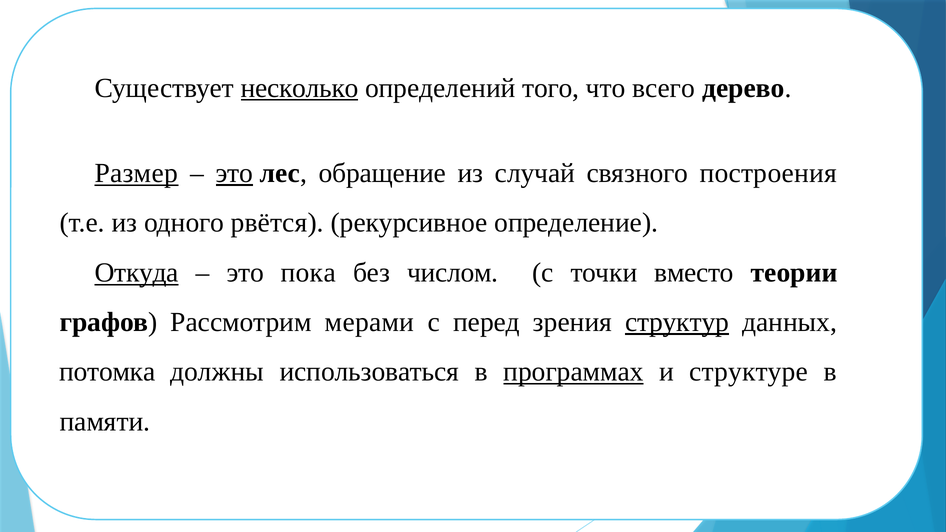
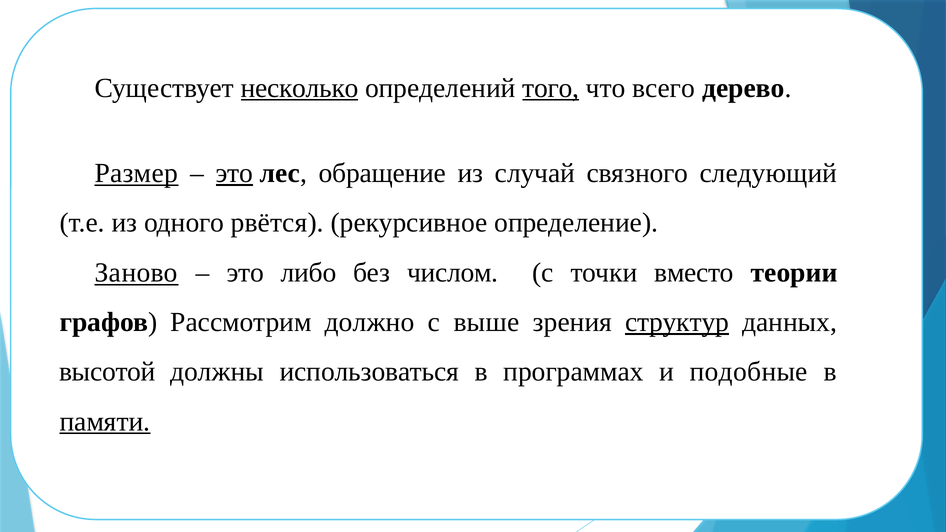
того underline: none -> present (551, 88)
построения: построения -> следующий (768, 173)
Откуда: Откуда -> Заново (136, 273)
пока: пока -> либо (309, 273)
мерами: мерами -> должно (370, 322)
перед: перед -> выше (486, 322)
потомка: потомка -> высотой (107, 372)
программах underline: present -> none (573, 372)
структуре: структуре -> подобные (749, 372)
памяти underline: none -> present (105, 422)
